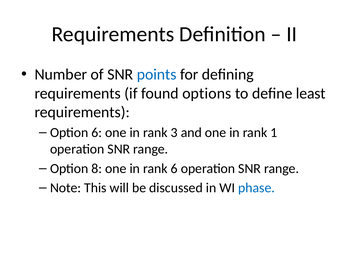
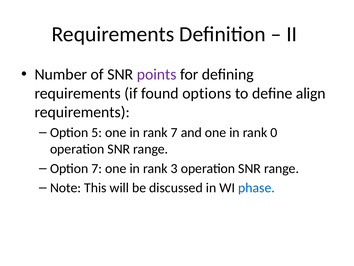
points colour: blue -> purple (157, 74)
least: least -> align (311, 93)
Option 6: 6 -> 5 (97, 132)
rank 3: 3 -> 7 (174, 132)
1: 1 -> 0 (274, 132)
Option 8: 8 -> 7 (97, 168)
rank 6: 6 -> 3 (174, 168)
